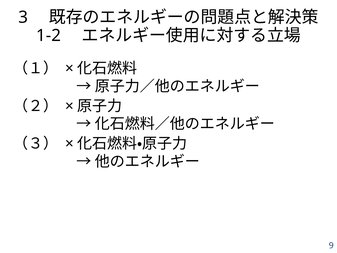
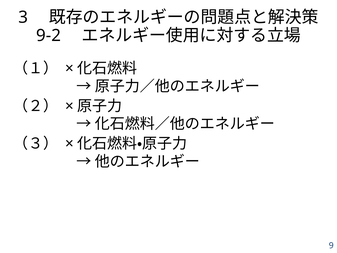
1-2: 1-2 -> 9-2 (49, 36)
